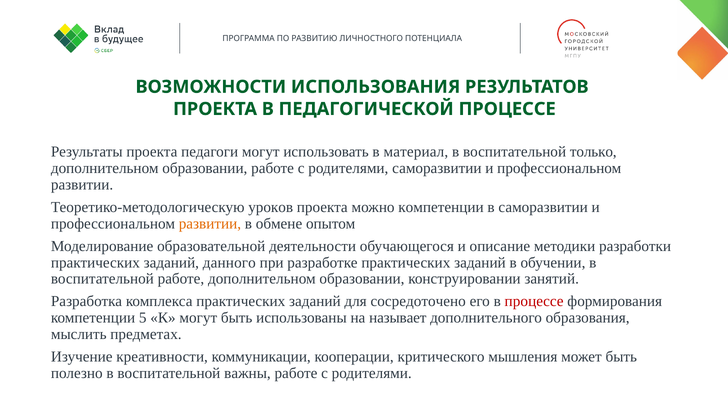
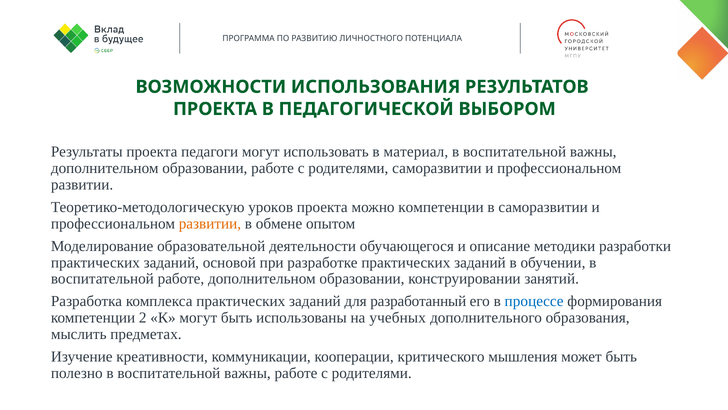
ПЕДАГОГИЧЕСКОЙ ПРОЦЕССЕ: ПРОЦЕССЕ -> ВЫБОРОМ (507, 109)
только: только -> важны (593, 152)
данного: данного -> основой (229, 262)
сосредоточено: сосредоточено -> разработанный (418, 301)
процессе colour: red -> blue (534, 301)
5: 5 -> 2 (143, 317)
называет: называет -> учебных (398, 317)
